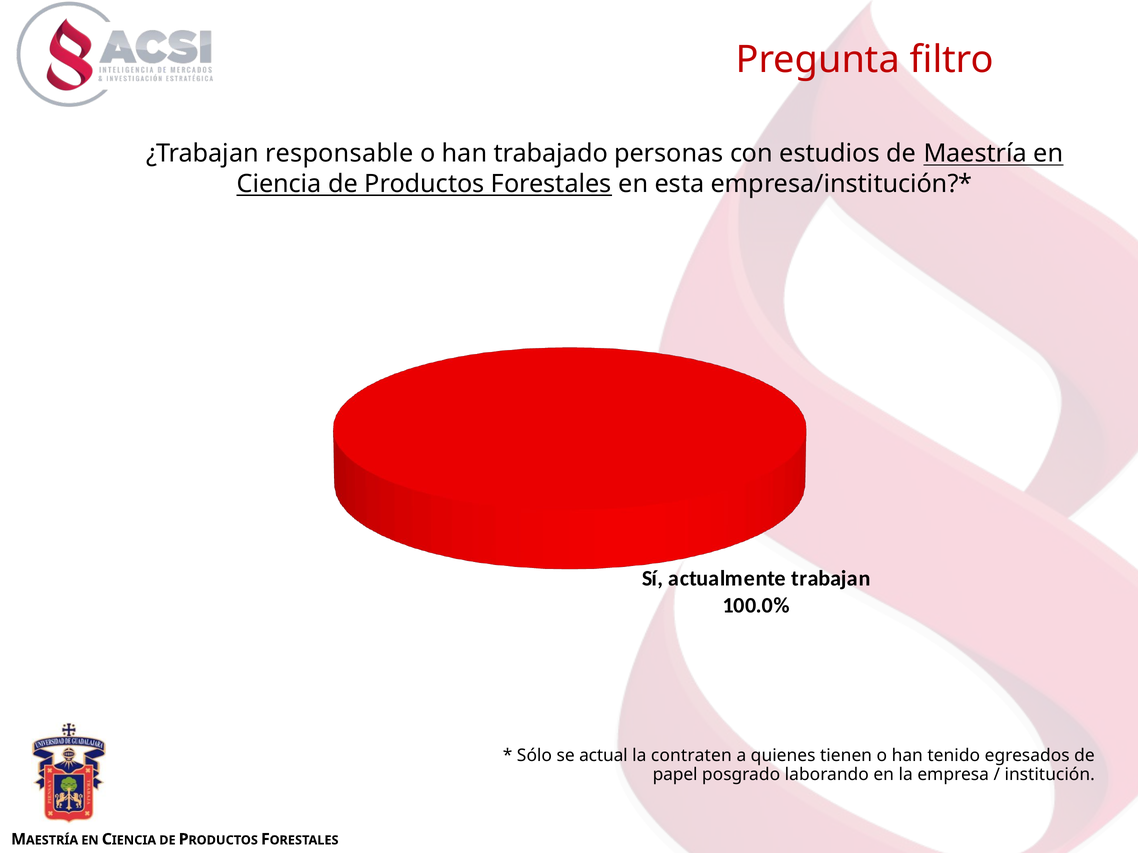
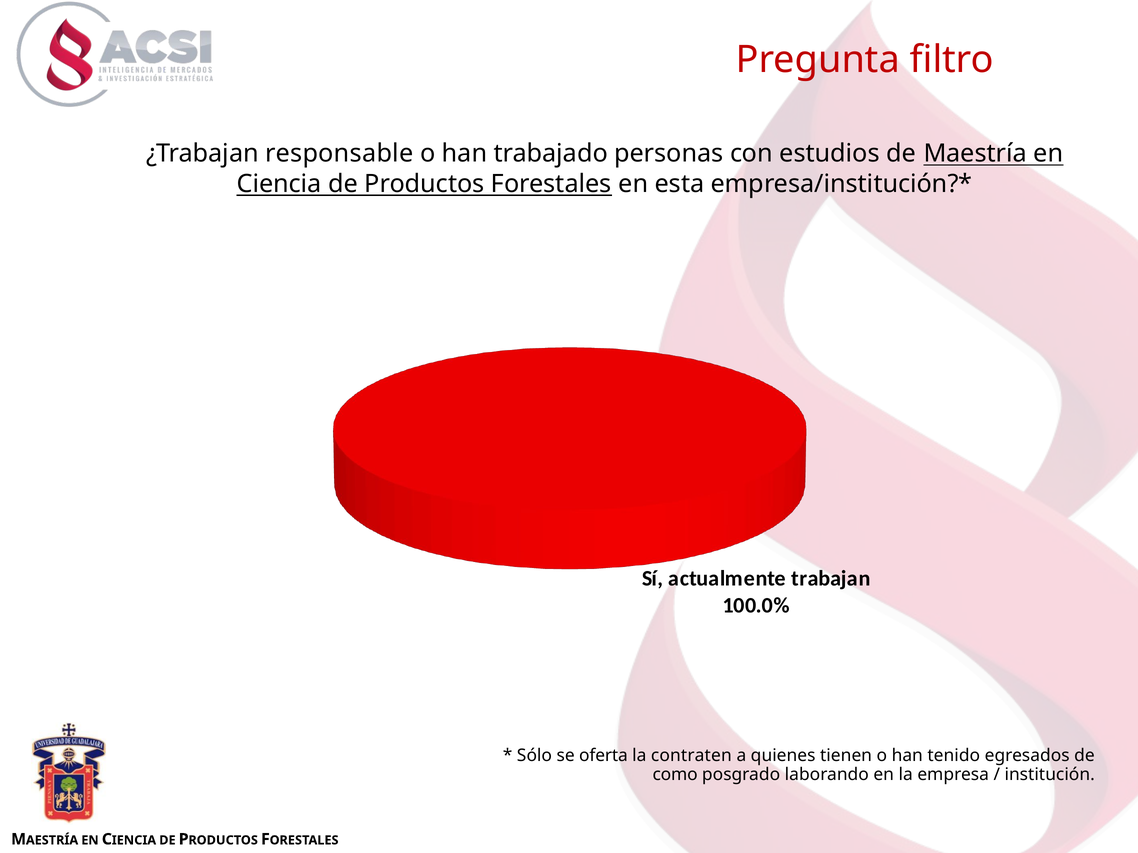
actual: actual -> oferta (603, 756)
papel: papel -> como (675, 775)
